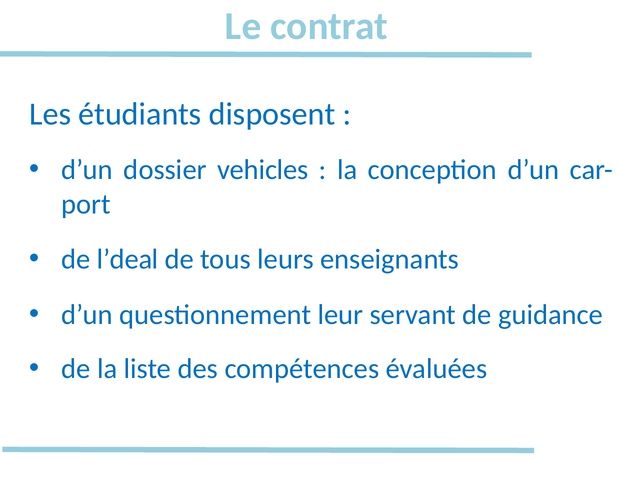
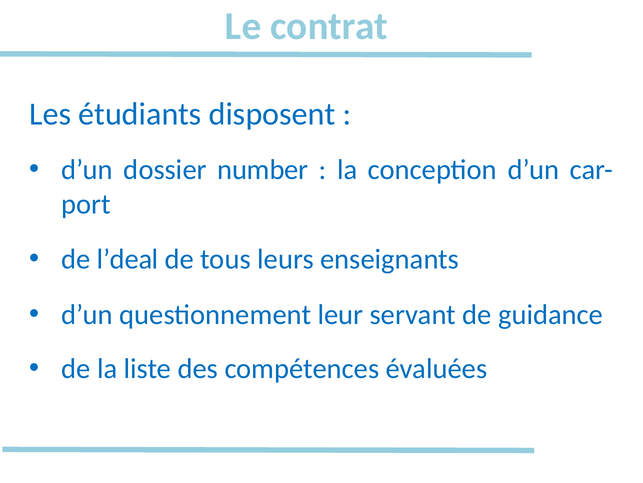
vehicles: vehicles -> number (263, 170)
